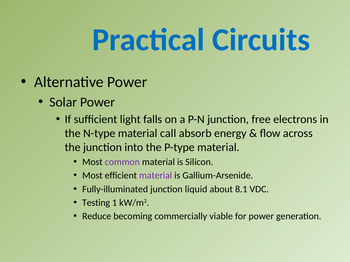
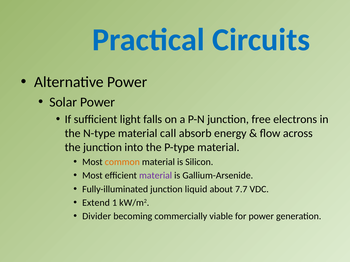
common colour: purple -> orange (122, 162)
8.1: 8.1 -> 7.7 (241, 189)
Testing: Testing -> Extend (96, 203)
Reduce: Reduce -> Divider (97, 217)
